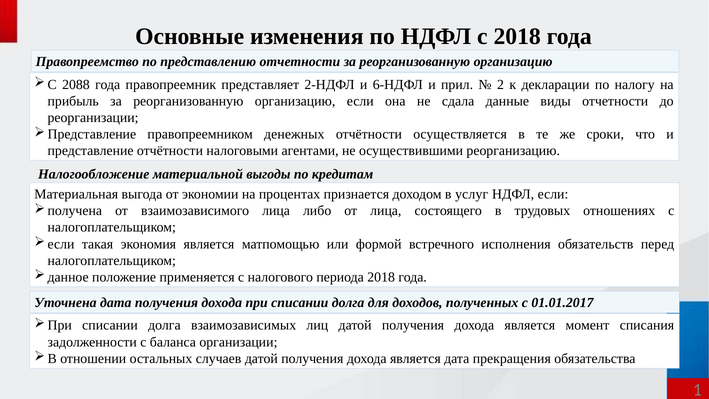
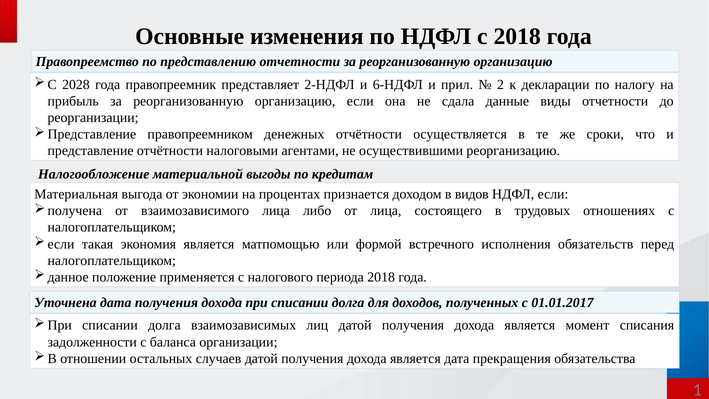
2088: 2088 -> 2028 (76, 85)
услуг: услуг -> видов (472, 194)
